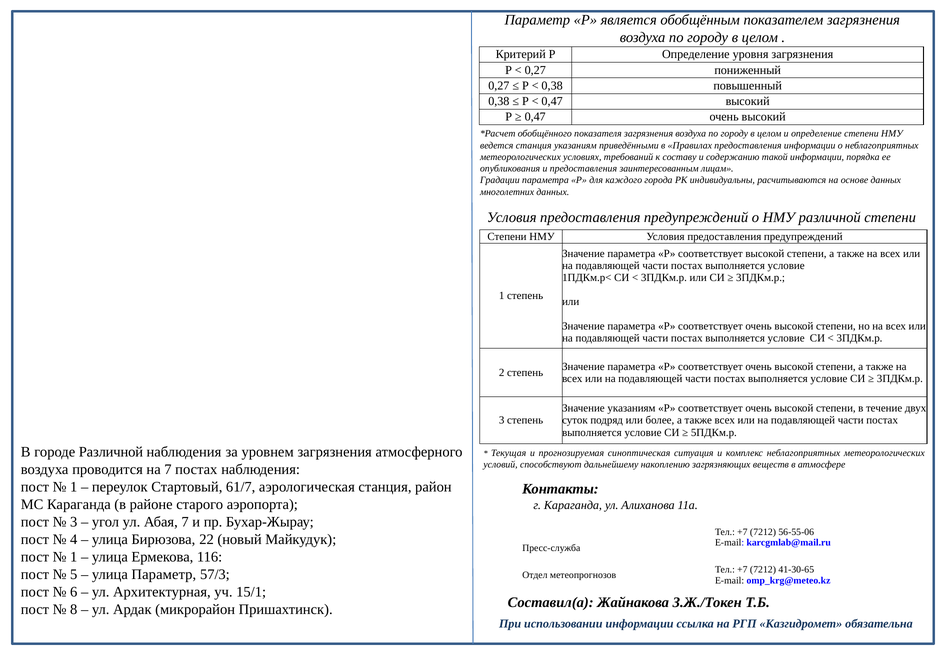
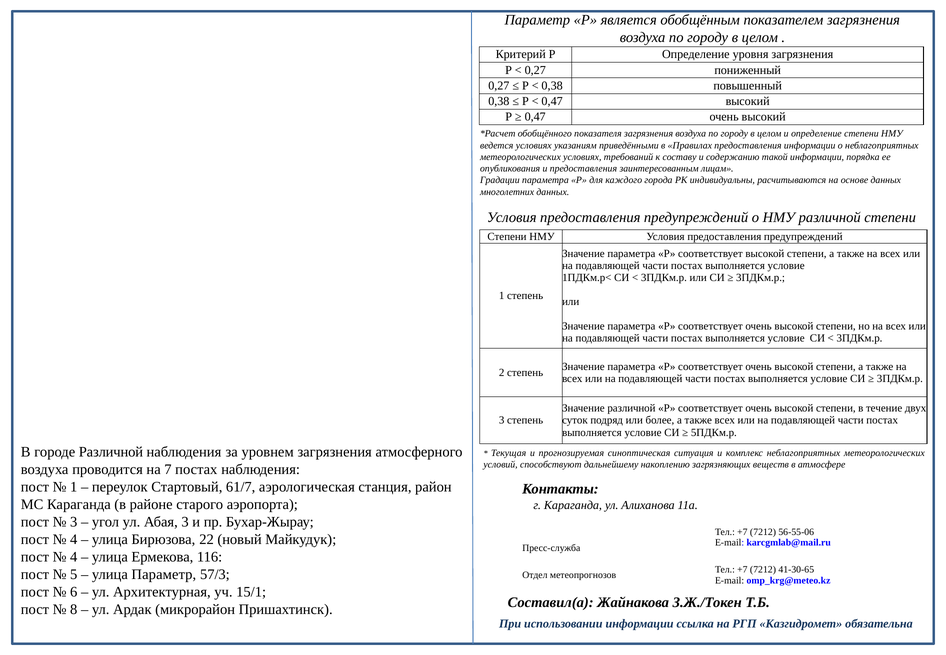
ведется станция: станция -> условиях (534, 145)
Значение указаниям: указаниям -> различной (631, 408)
Абая 7: 7 -> 3 (185, 522)
1: 1 -> 4 (74, 557)
